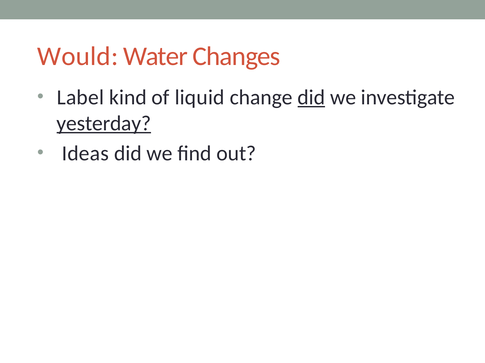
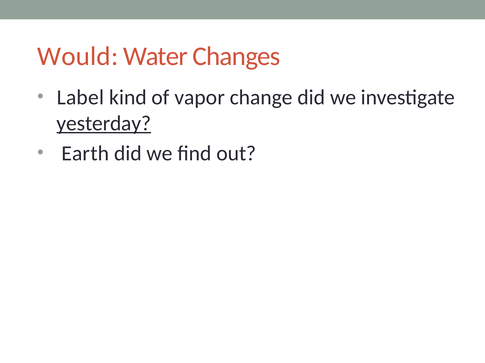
liquid: liquid -> vapor (200, 98)
did underline: present -> none (311, 98)
Ideas: Ideas -> Earth (85, 154)
